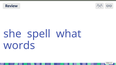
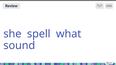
words: words -> sound (19, 46)
